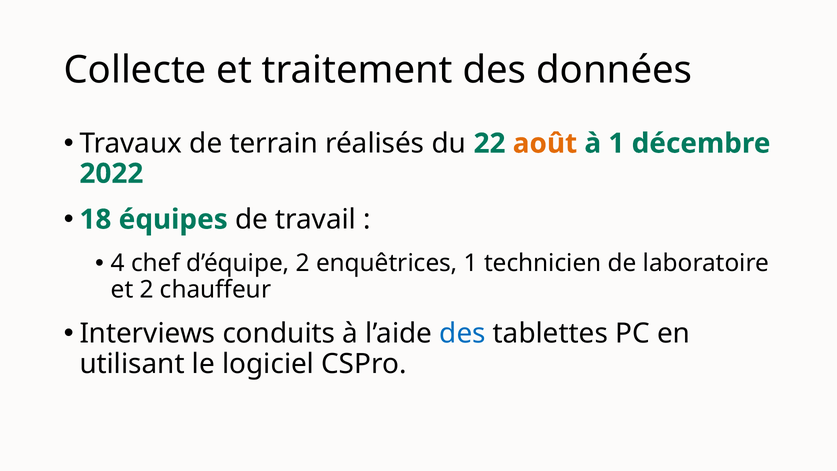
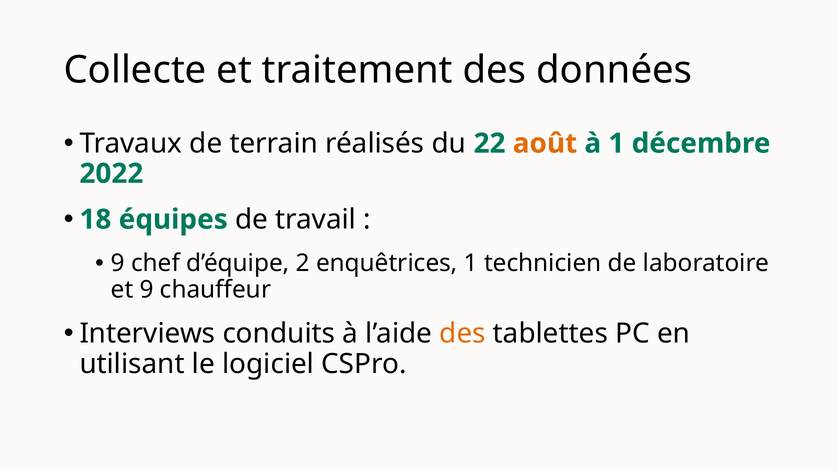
4: 4 -> 9 (118, 263)
et 2: 2 -> 9 (147, 290)
des colour: blue -> orange (463, 334)
